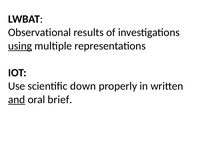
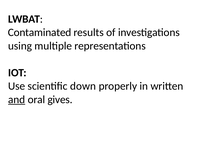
Observational: Observational -> Contaminated (40, 32)
using underline: present -> none (20, 46)
brief: brief -> gives (60, 99)
